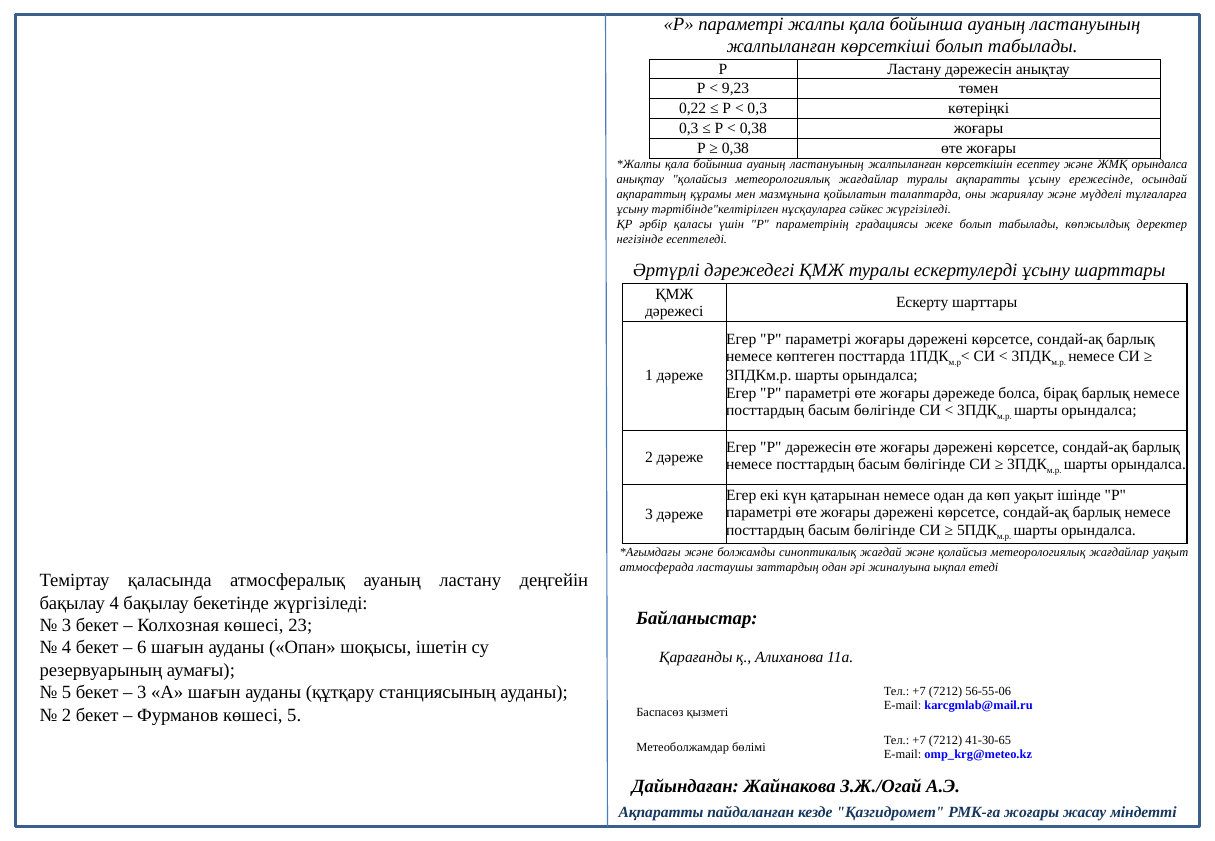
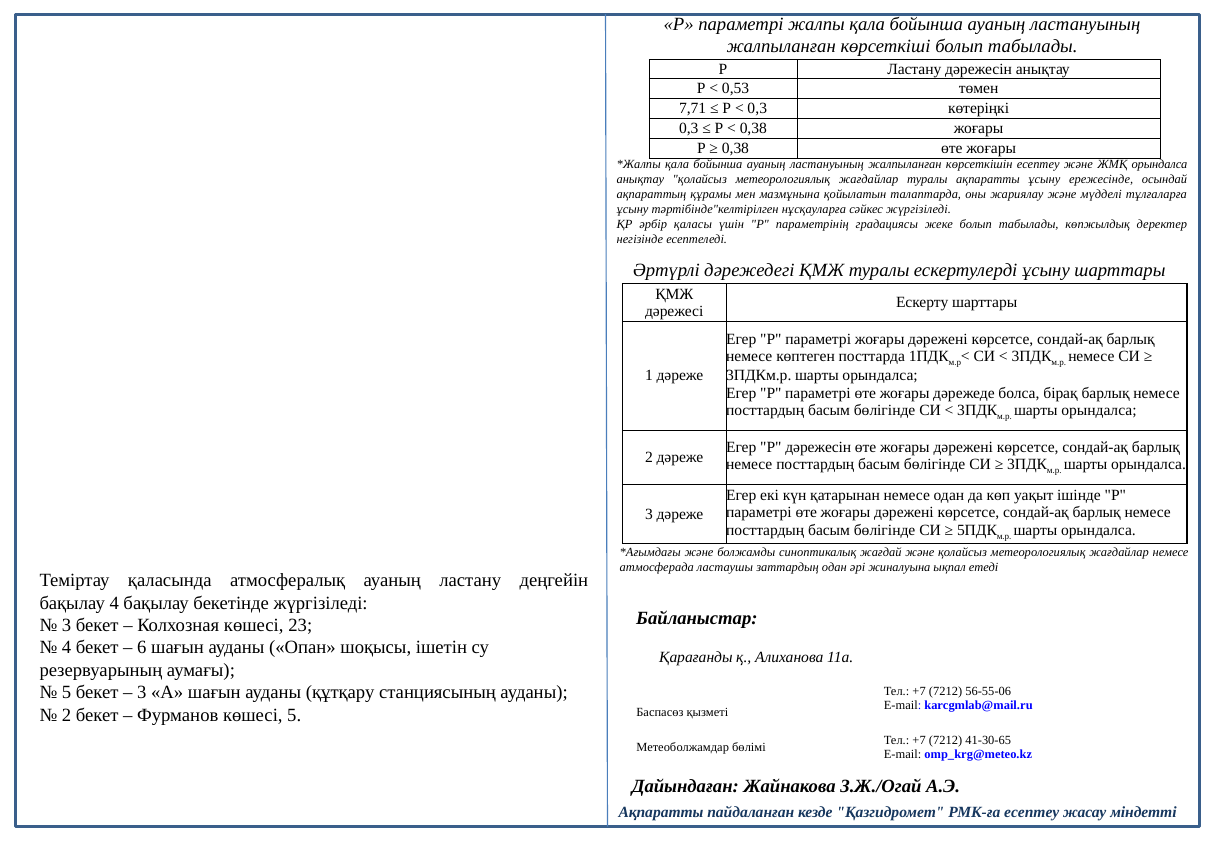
9,23: 9,23 -> 0,53 (736, 88)
0,22: 0,22 -> 7,71 (693, 109)
жағдайлар уақыт: уақыт -> немесе (1171, 552)
РМК-ға жоғары: жоғары -> есептеу (1032, 812)
